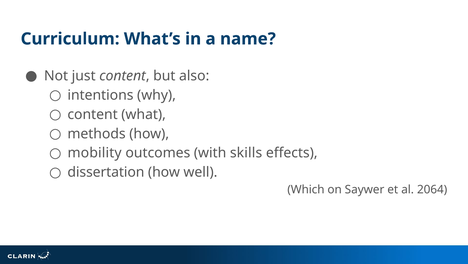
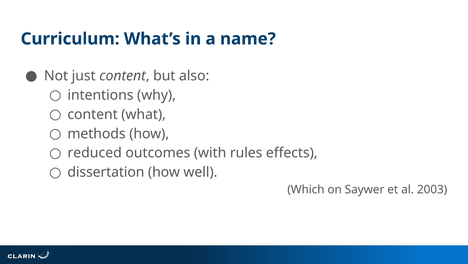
mobility: mobility -> reduced (95, 153)
skills: skills -> rules (246, 153)
2064: 2064 -> 2003 (432, 189)
